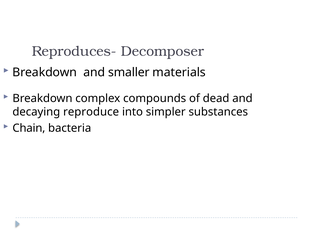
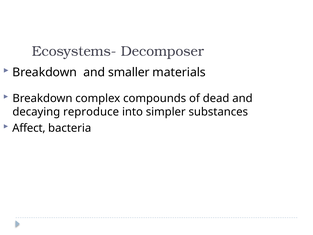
Reproduces-: Reproduces- -> Ecosystems- (74, 51)
Chain: Chain -> Affect (29, 128)
